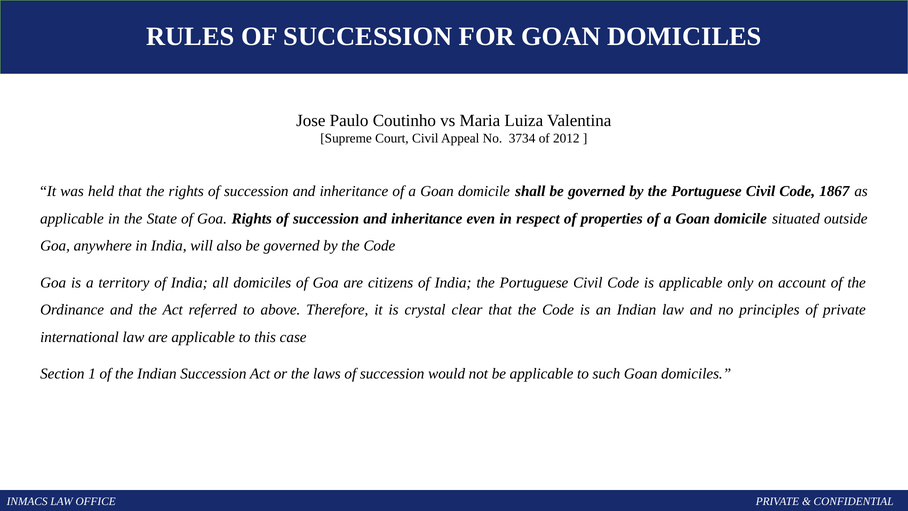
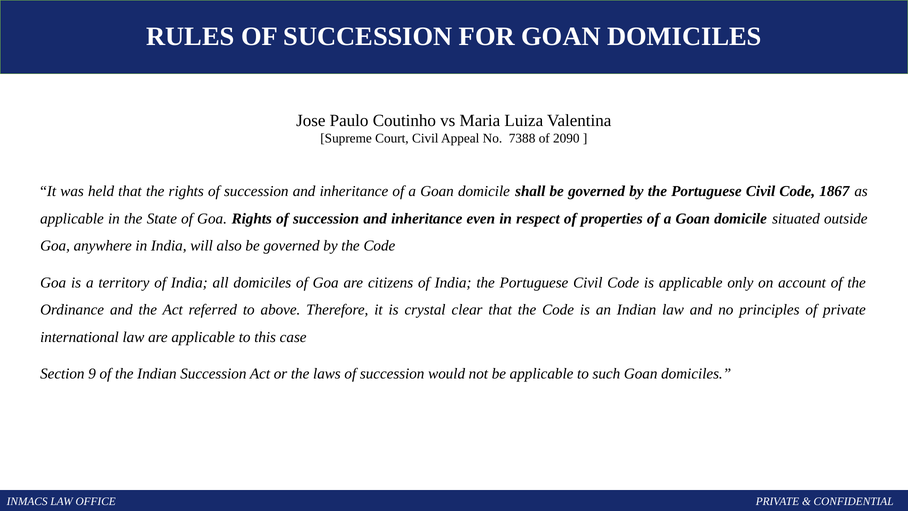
3734: 3734 -> 7388 (522, 138)
2012: 2012 -> 2090 (566, 138)
1: 1 -> 9 (92, 374)
